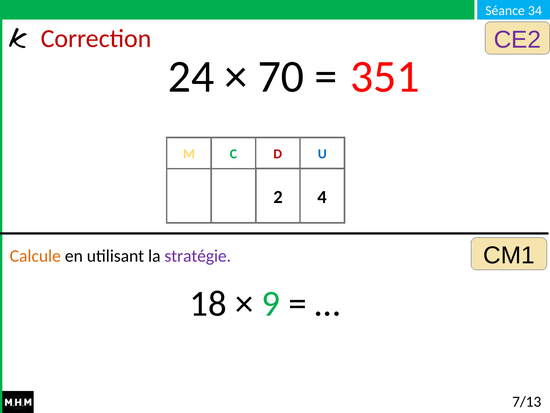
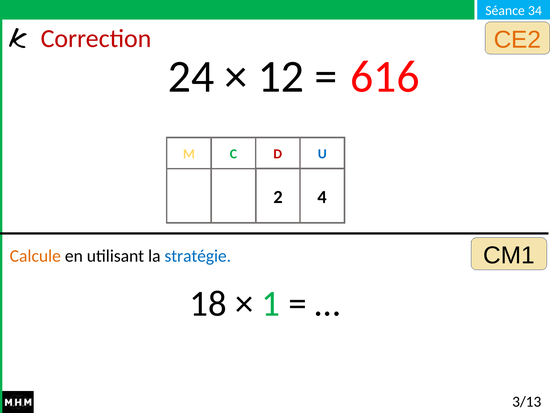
CE2 colour: purple -> orange (517, 40)
70: 70 -> 12 (281, 77)
351: 351 -> 616 (385, 77)
stratégie colour: purple -> blue (198, 256)
9: 9 -> 1 (271, 303)
7/13: 7/13 -> 3/13 (527, 401)
